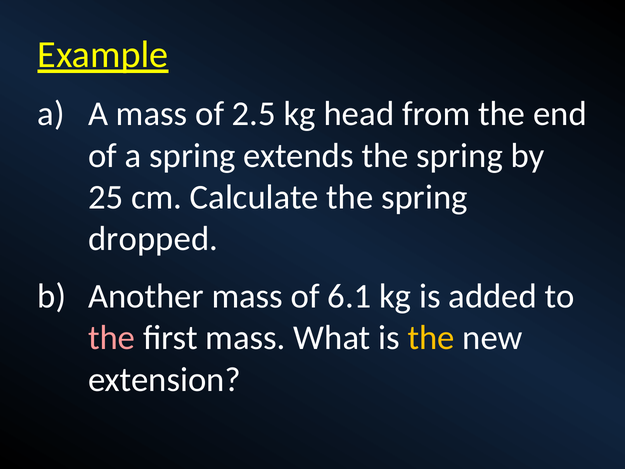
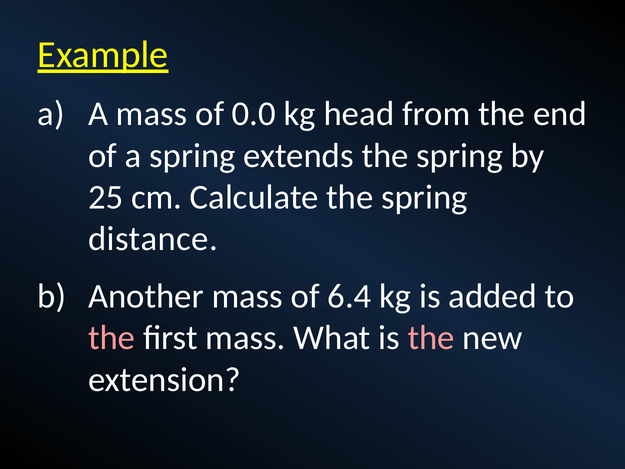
2.5: 2.5 -> 0.0 (254, 114)
dropped: dropped -> distance (153, 239)
6.1: 6.1 -> 6.4 (349, 296)
the colour: yellow -> pink (431, 338)
